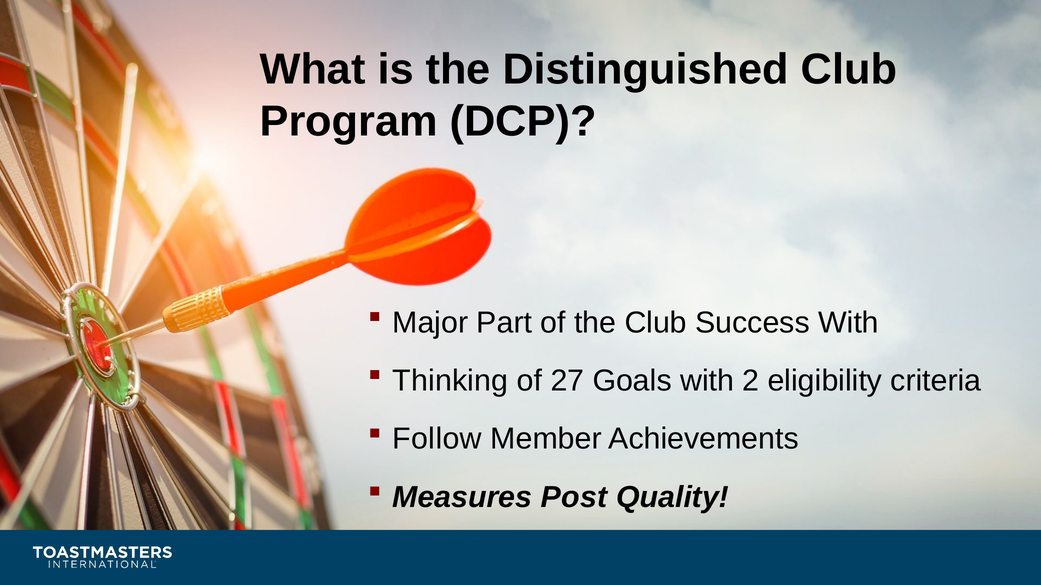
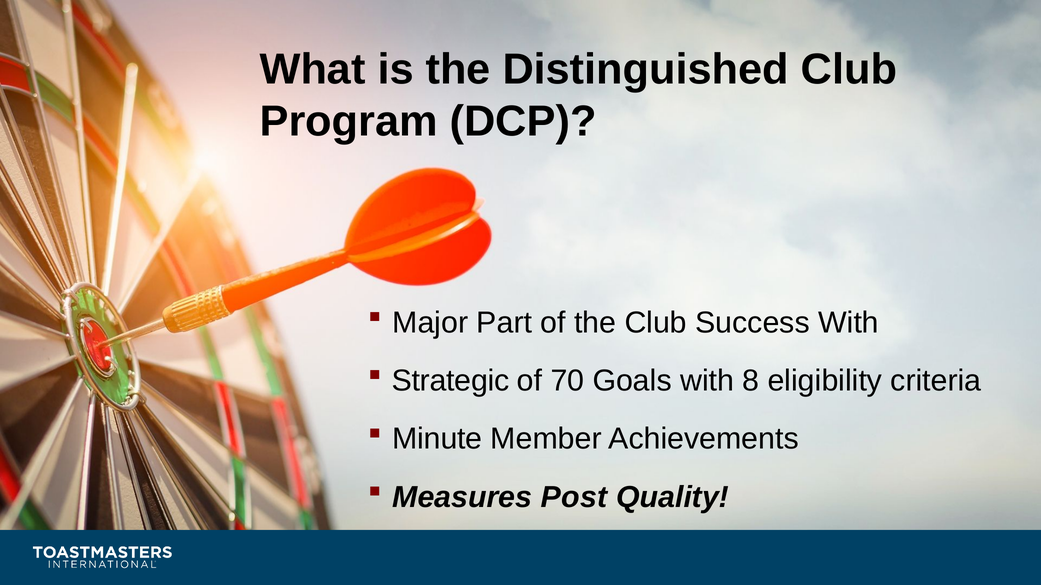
Thinking: Thinking -> Strategic (451, 381)
27: 27 -> 70 (567, 381)
2: 2 -> 8 (751, 381)
Follow: Follow -> Minute (437, 439)
